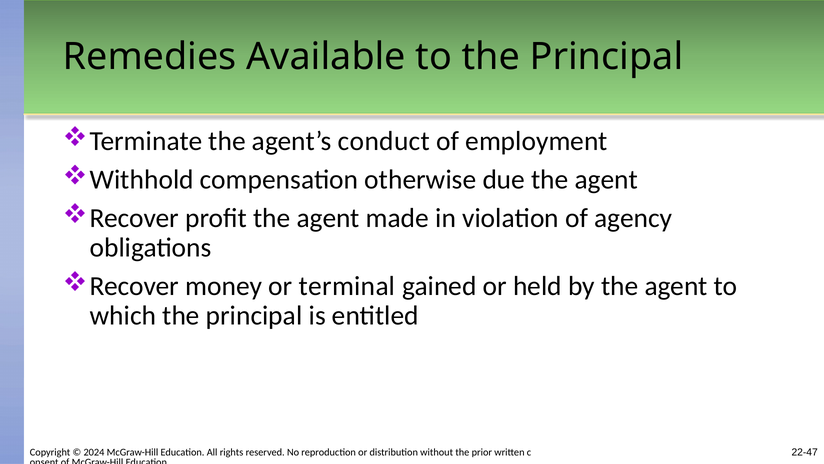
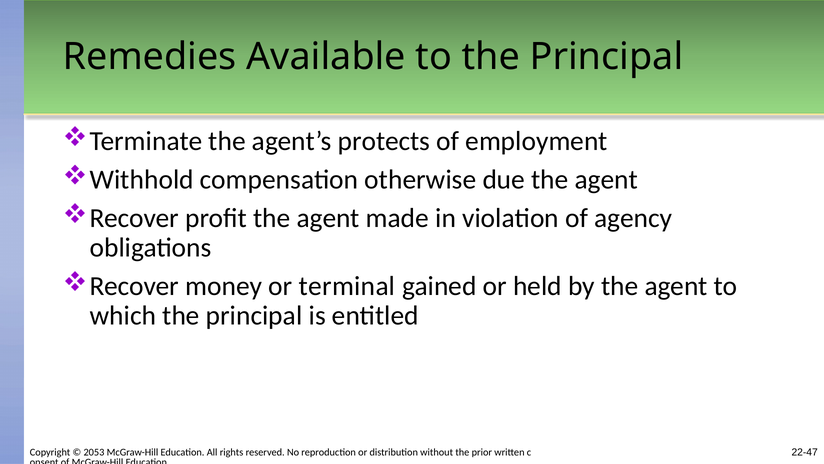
conduct: conduct -> protects (384, 141)
2024: 2024 -> 2053 (94, 452)
